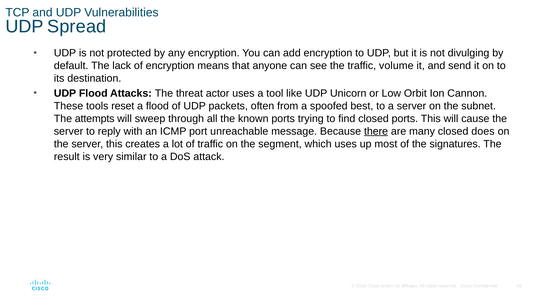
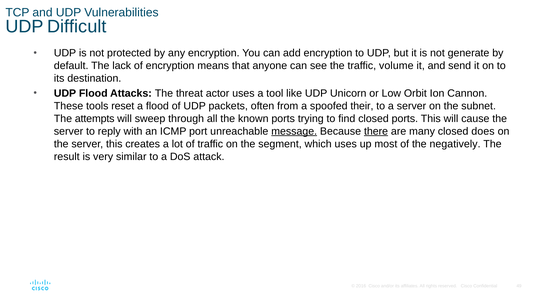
Spread: Spread -> Difficult (77, 27)
divulging: divulging -> generate (469, 53)
best: best -> their (362, 106)
message underline: none -> present (294, 131)
signatures: signatures -> negatively (455, 144)
